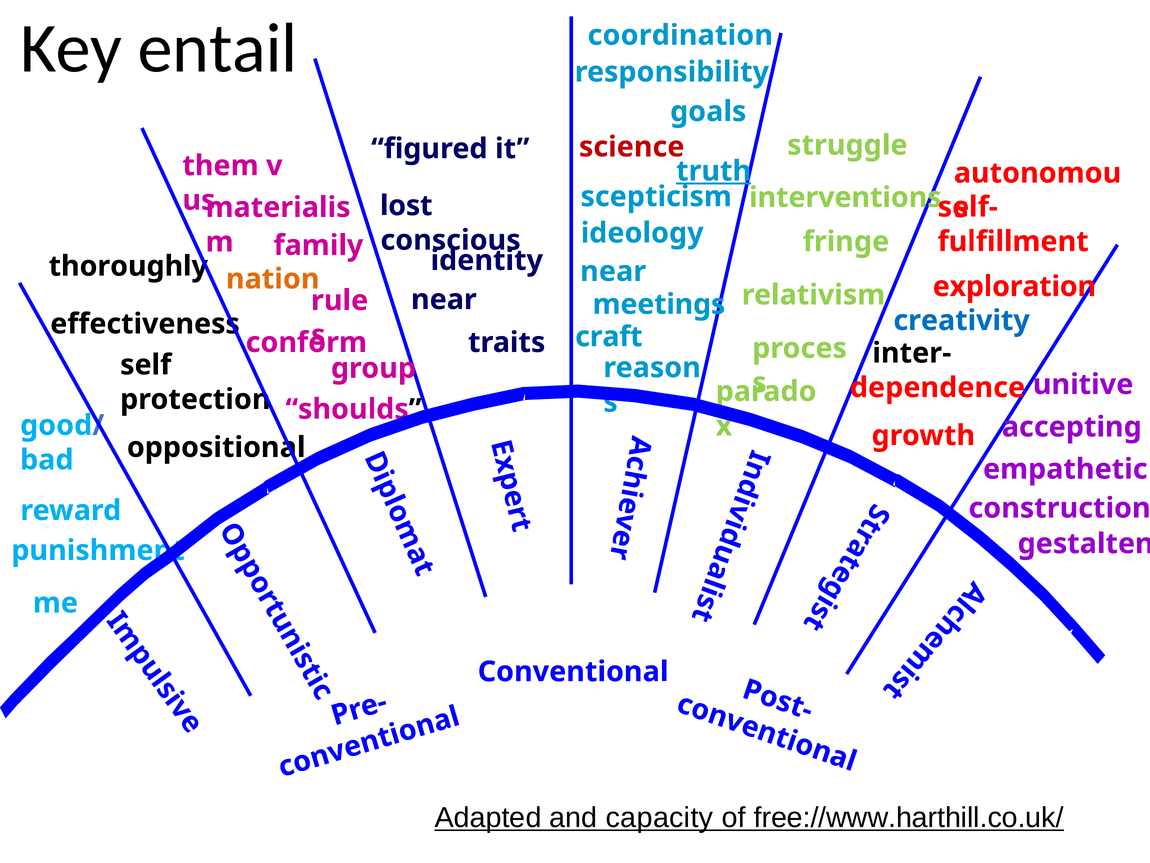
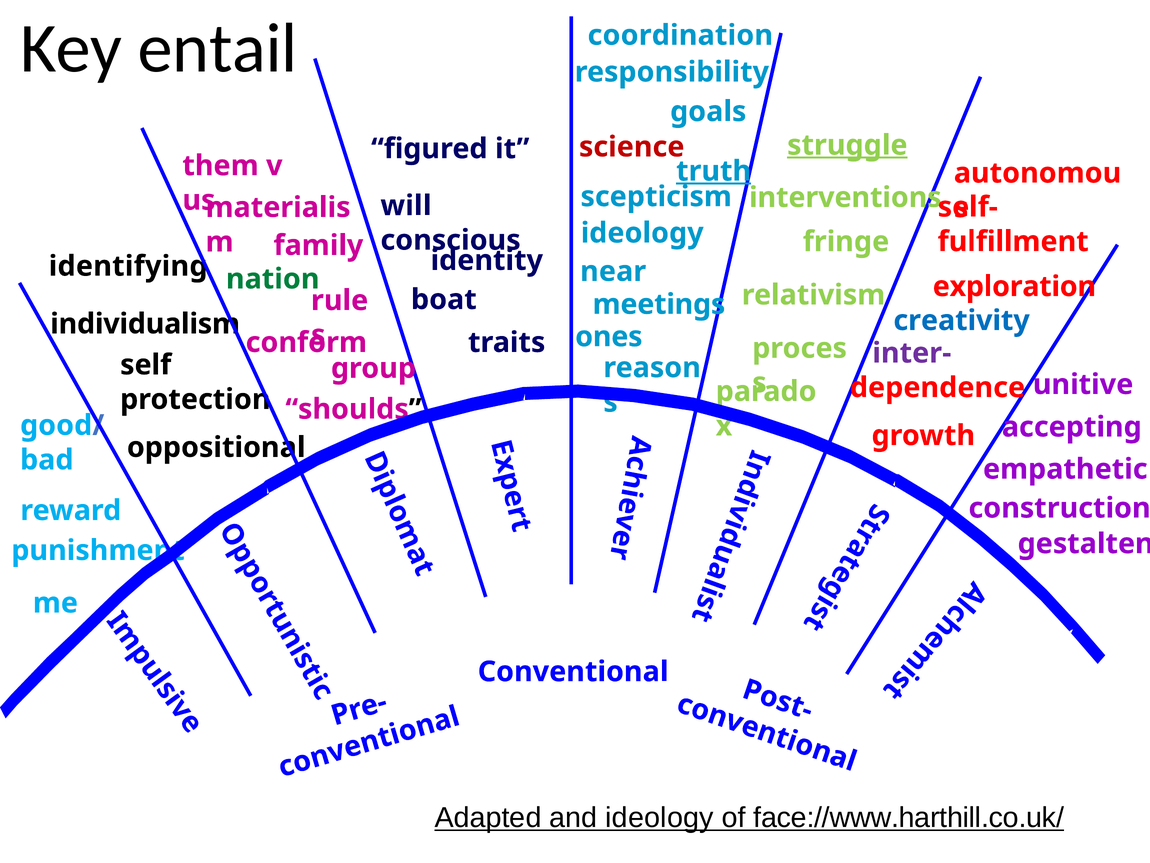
struggle underline: none -> present (847, 145)
lost: lost -> will (406, 206)
thoroughly: thoroughly -> identifying (128, 266)
nation colour: orange -> green (273, 279)
near: near -> boat (444, 299)
effectiveness: effectiveness -> individualism (145, 324)
craft: craft -> ones (609, 337)
inter- colour: black -> purple (912, 353)
and capacity: capacity -> ideology (660, 817)
free://www.harthill.co.uk/: free://www.harthill.co.uk/ -> face://www.harthill.co.uk/ (909, 817)
